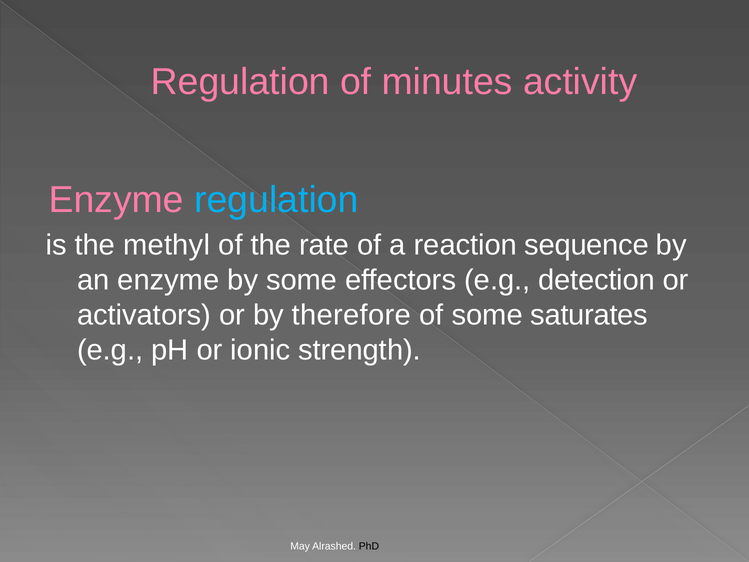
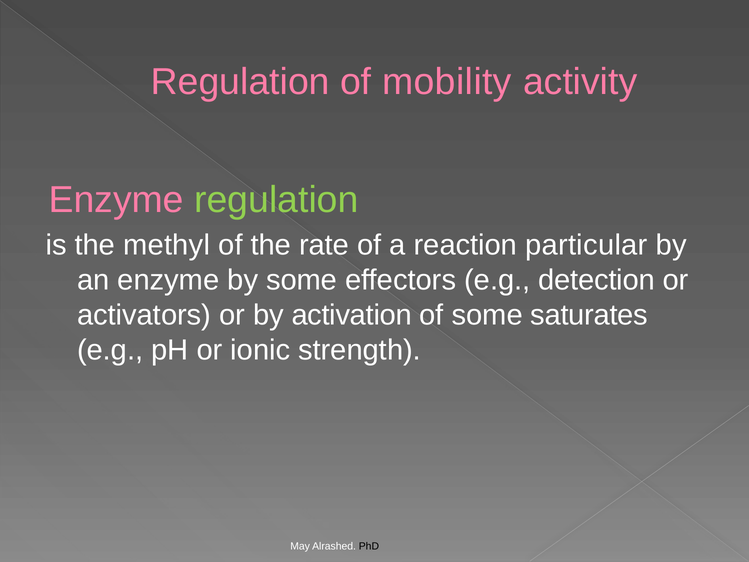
minutes: minutes -> mobility (447, 82)
regulation colour: light blue -> light green (276, 200)
sequence: sequence -> particular (586, 245)
therefore: therefore -> activation (352, 315)
